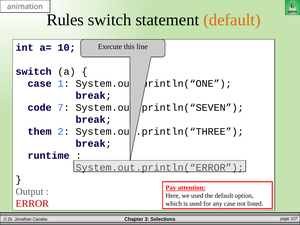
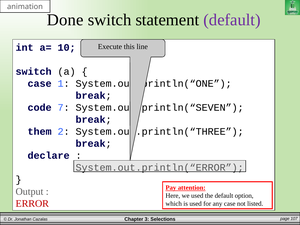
Rules: Rules -> Done (65, 20)
default colour: orange -> purple (232, 20)
runtime: runtime -> declare (49, 156)
